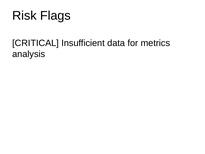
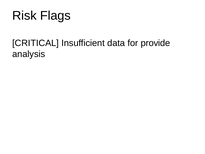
metrics: metrics -> provide (155, 43)
